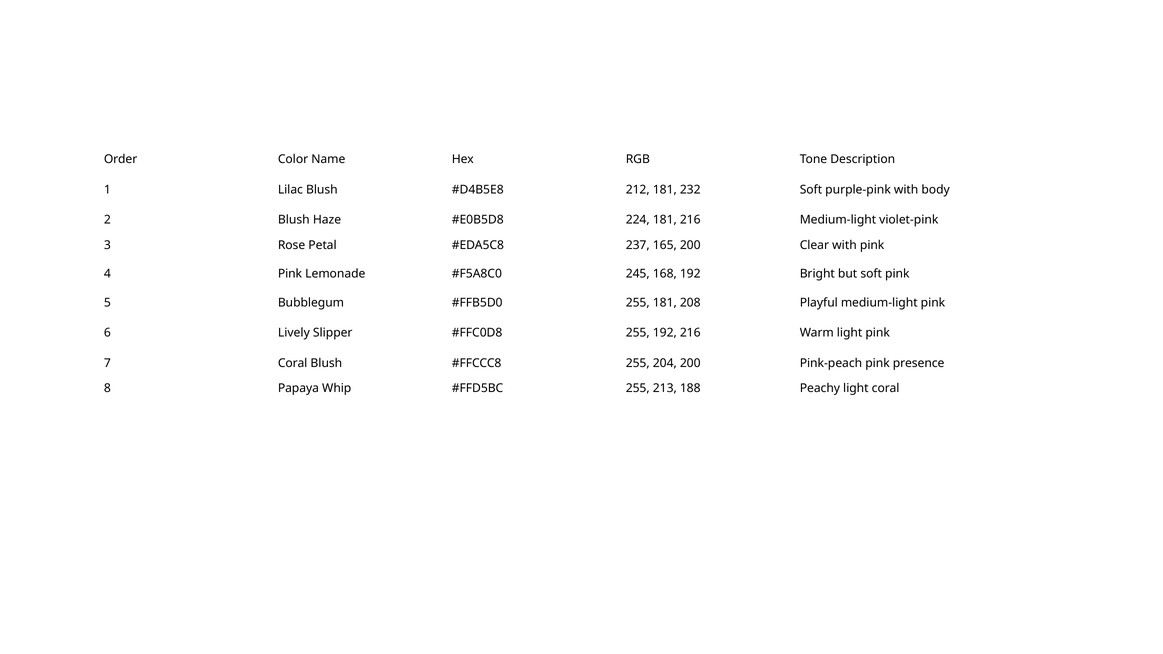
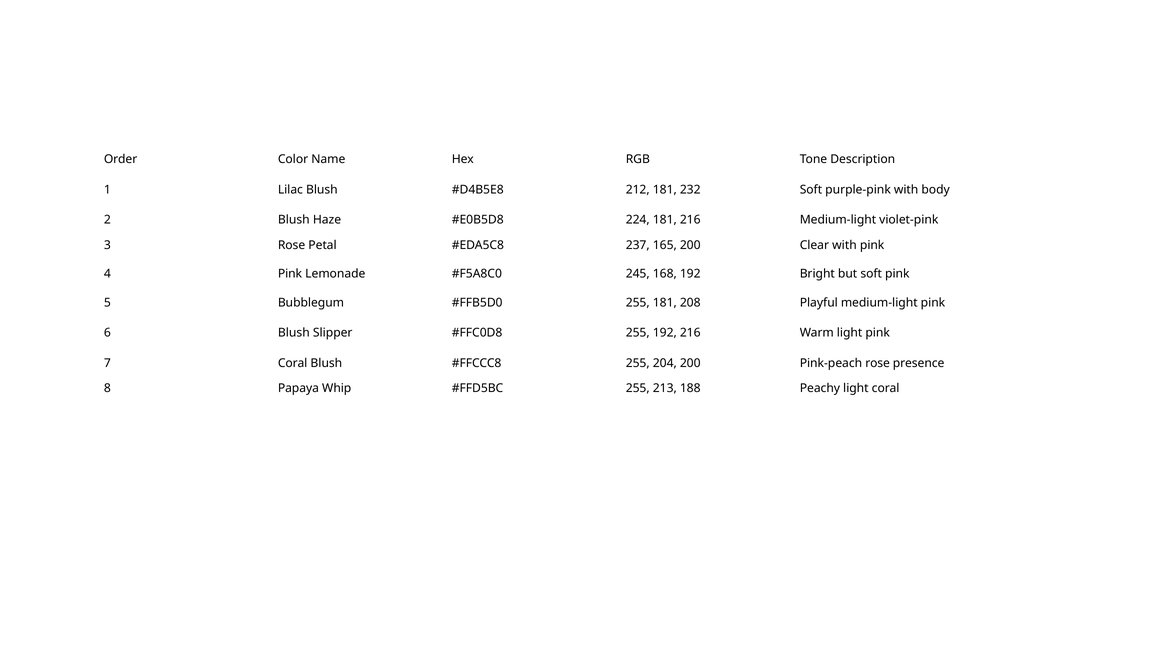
6 Lively: Lively -> Blush (294, 333)
Pink-peach pink: pink -> rose (878, 363)
